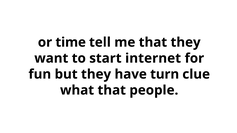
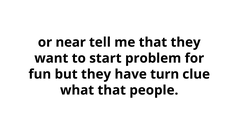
time: time -> near (71, 42)
internet: internet -> problem (153, 58)
